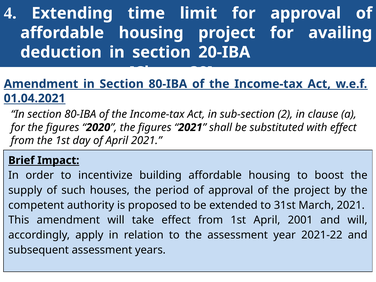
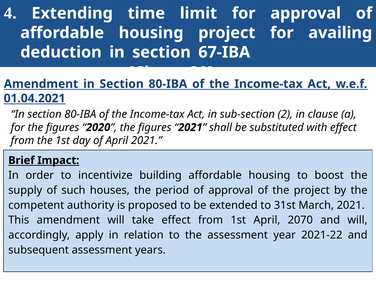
20-IBA: 20-IBA -> 67-IBA (224, 52)
2001: 2001 -> 2070 (300, 220)
